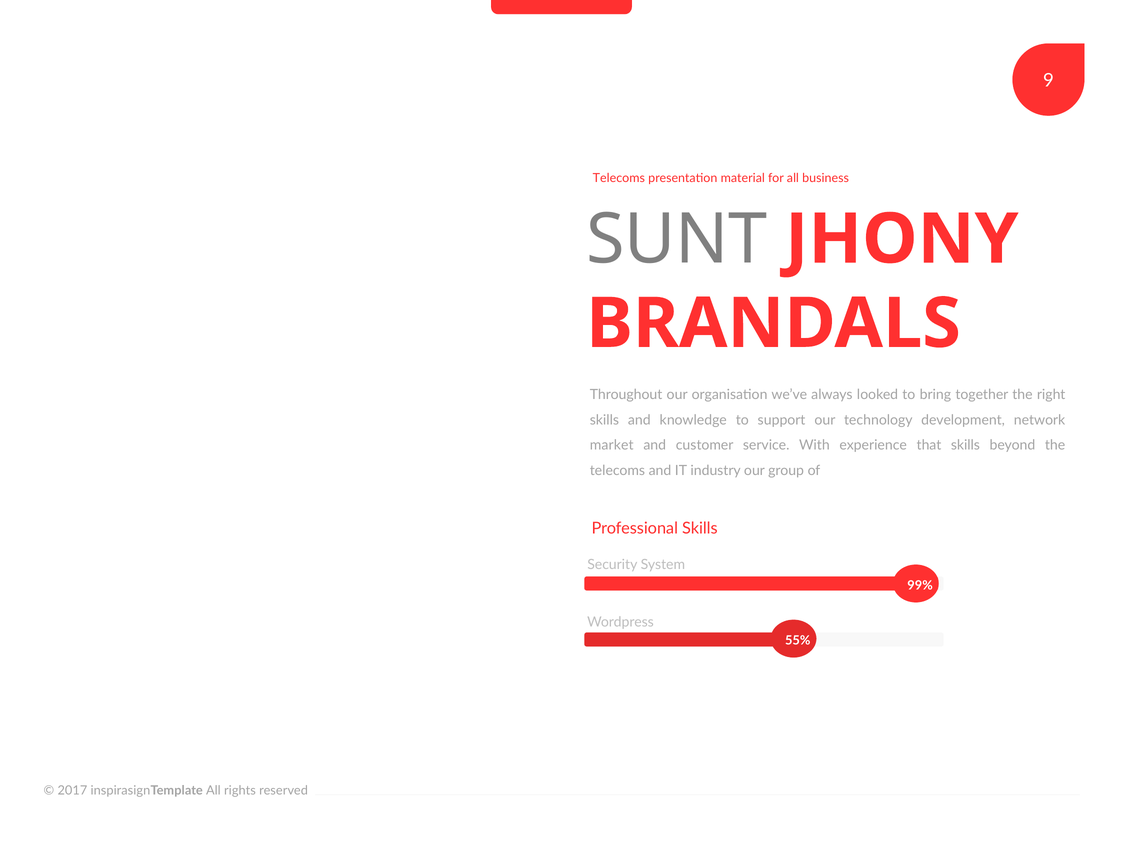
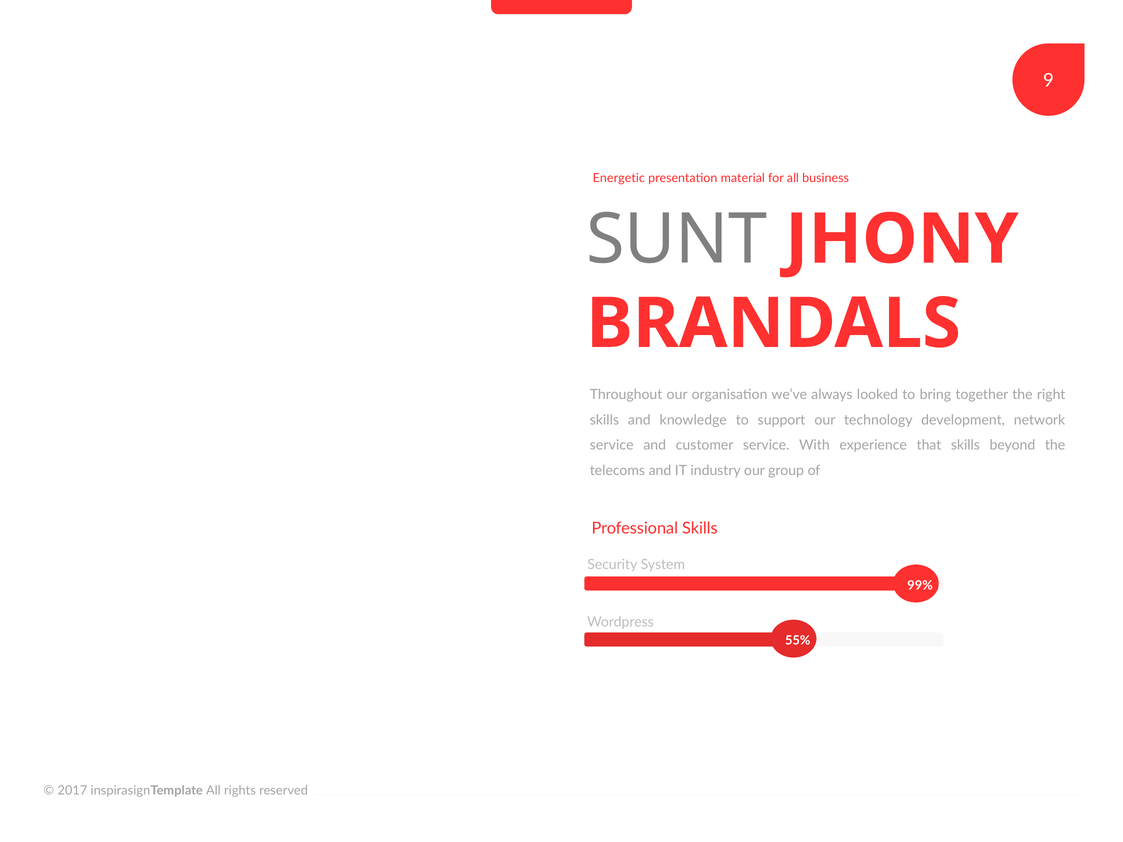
Telecoms: Telecoms -> Energetic (619, 178)
market: market -> service (612, 445)
